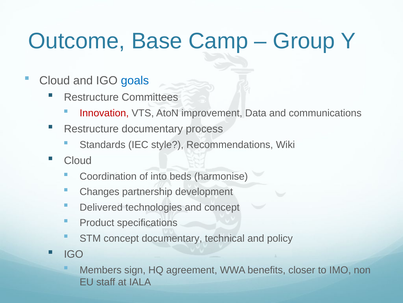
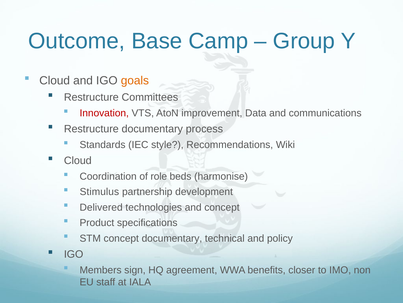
goals colour: blue -> orange (135, 80)
into: into -> role (159, 176)
Changes: Changes -> Stimulus (99, 191)
